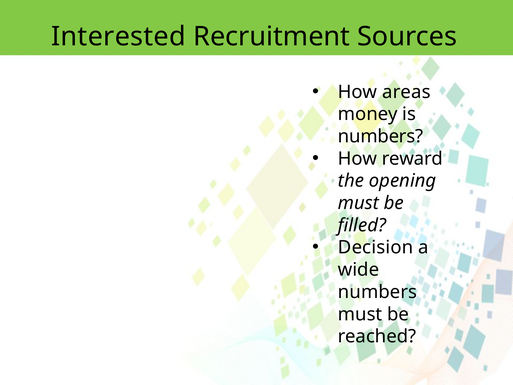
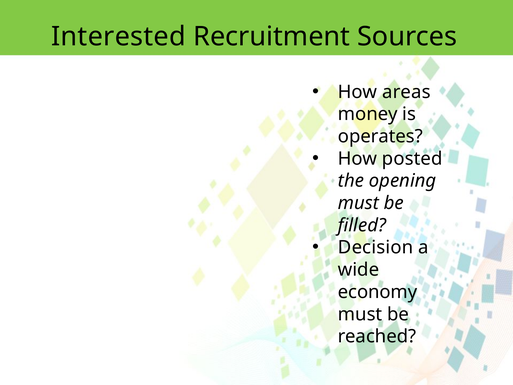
numbers: numbers -> operates (380, 136)
reward: reward -> posted (412, 159)
numbers: numbers -> economy (378, 292)
